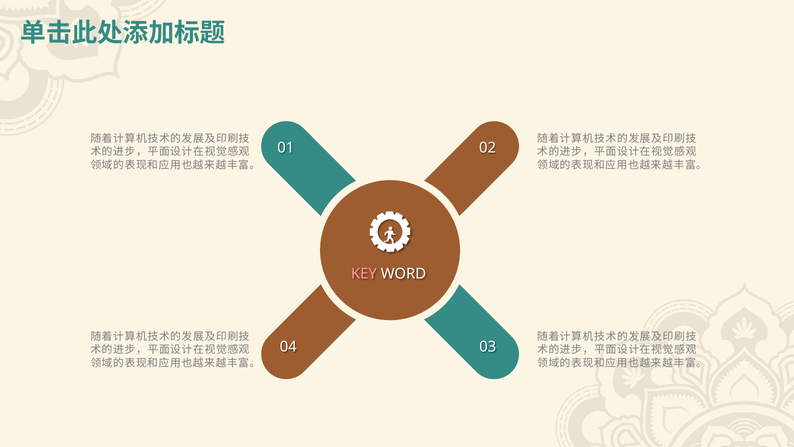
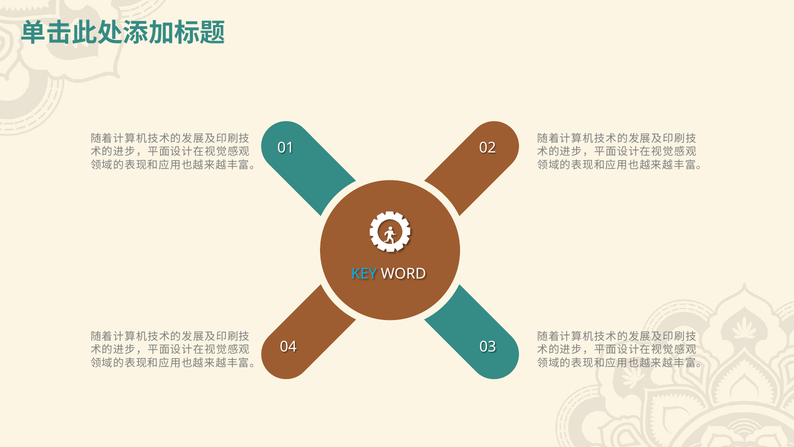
KEY colour: pink -> light blue (364, 274)
